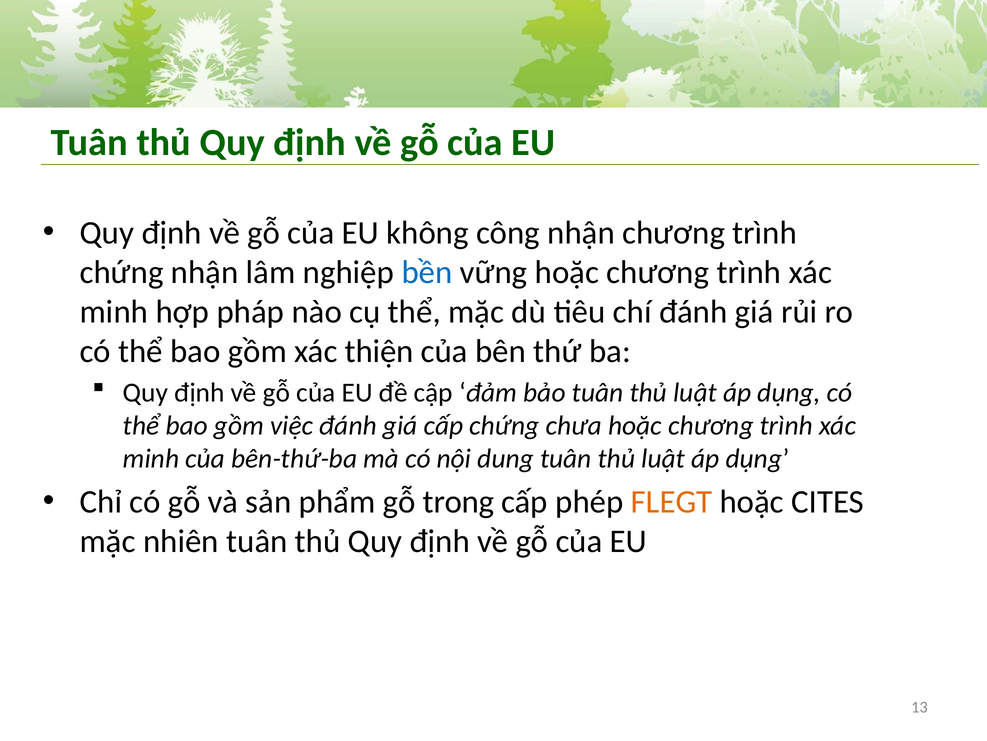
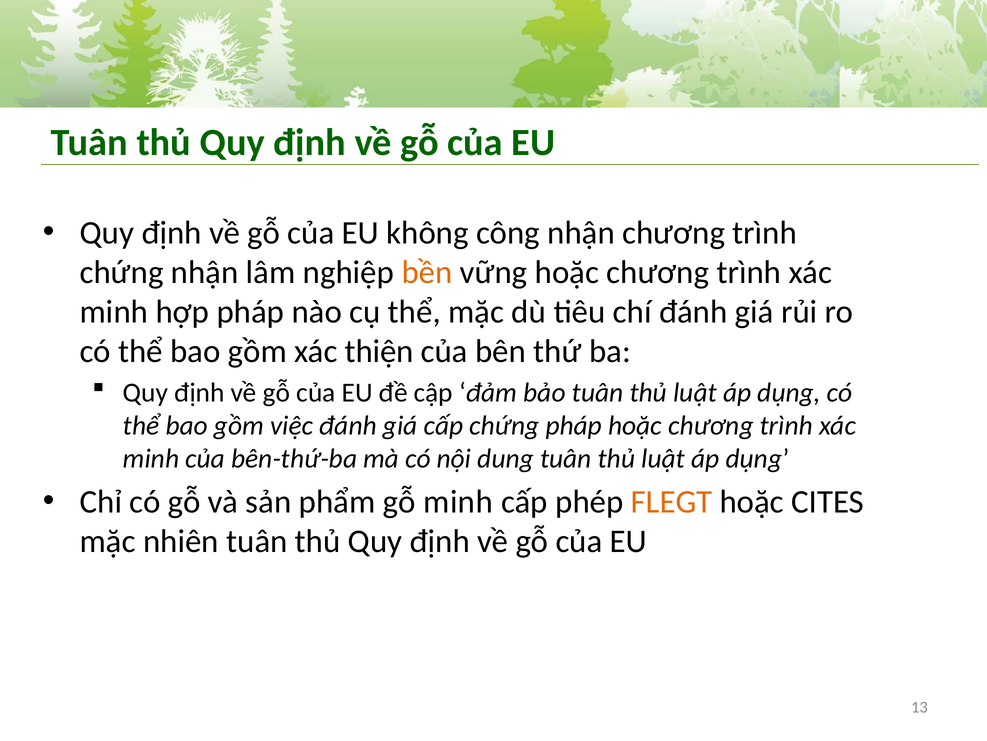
bền colour: blue -> orange (427, 272)
chứng chưa: chưa -> pháp (574, 425)
gỗ trong: trong -> minh (458, 501)
